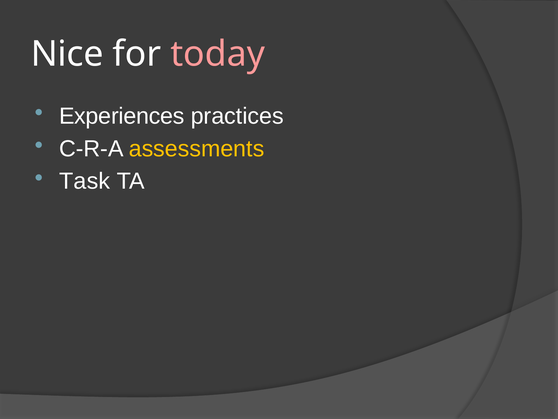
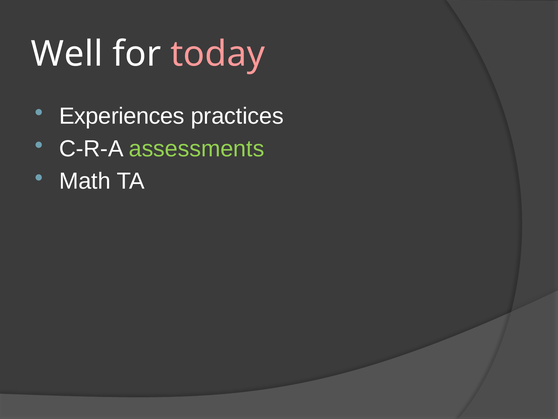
Nice: Nice -> Well (67, 54)
assessments colour: yellow -> light green (197, 149)
Task: Task -> Math (85, 181)
